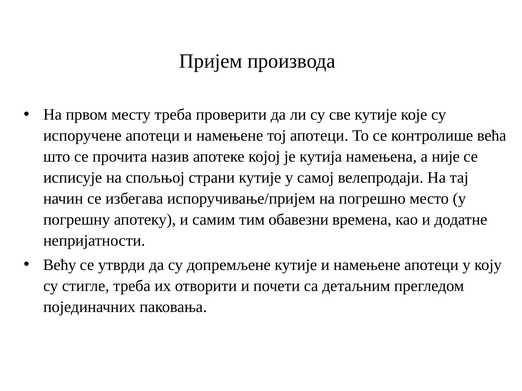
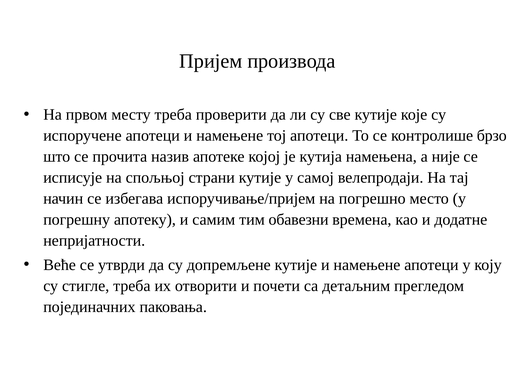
већа: већа -> брзо (492, 136)
Већу: Већу -> Веће (60, 265)
